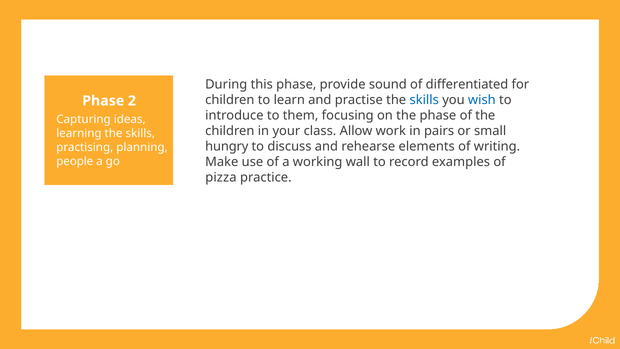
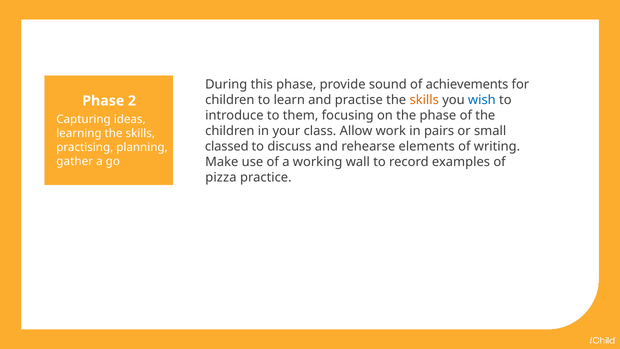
differentiated: differentiated -> achievements (467, 85)
skills colour: blue -> orange (424, 100)
hungry: hungry -> classed (227, 147)
people: people -> gather (75, 161)
